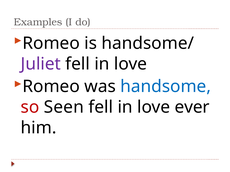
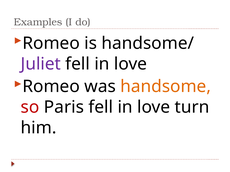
handsome colour: blue -> orange (166, 87)
Seen: Seen -> Paris (64, 107)
ever: ever -> turn (192, 107)
